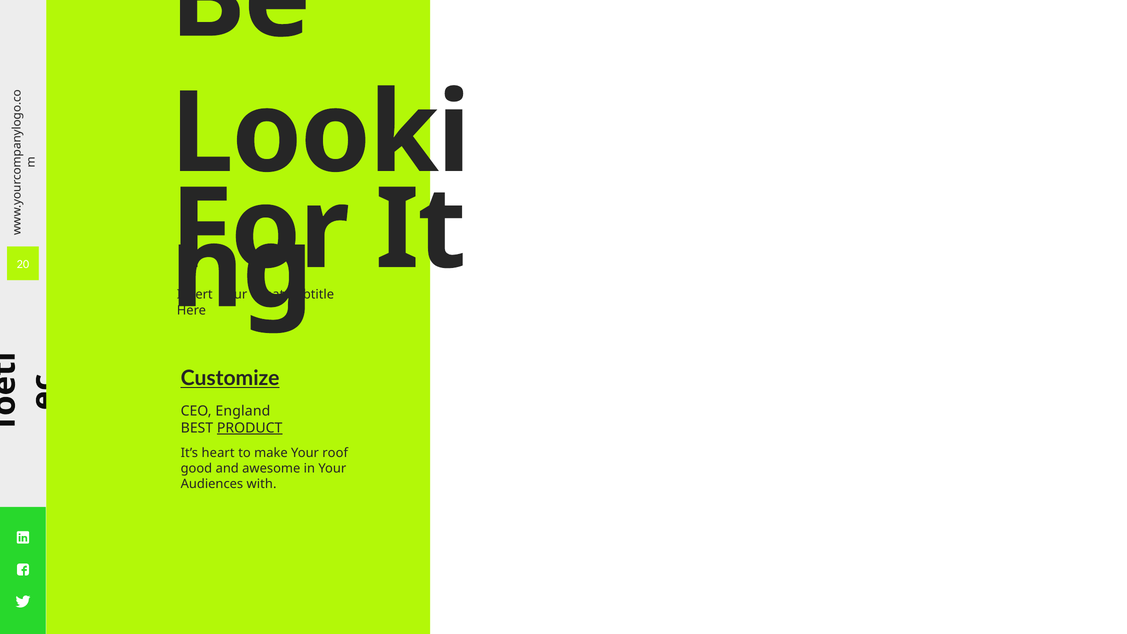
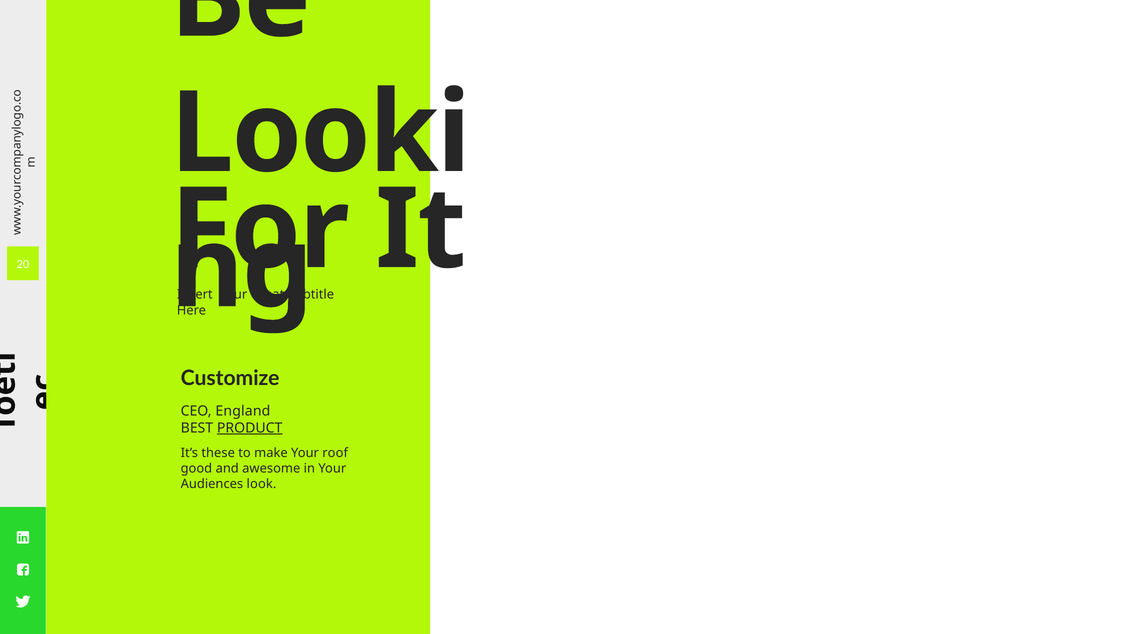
Customize underline: present -> none (230, 378)
heart: heart -> these (218, 453)
with: with -> look (262, 484)
